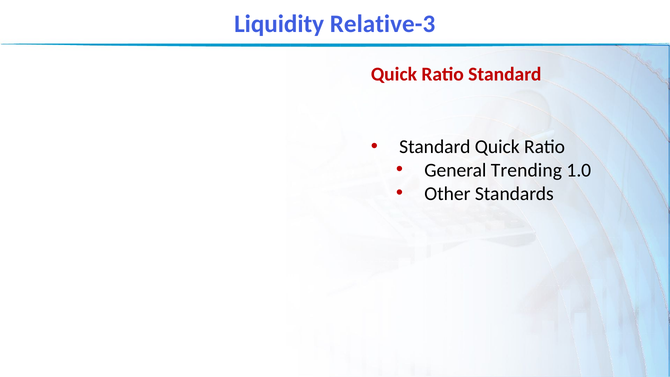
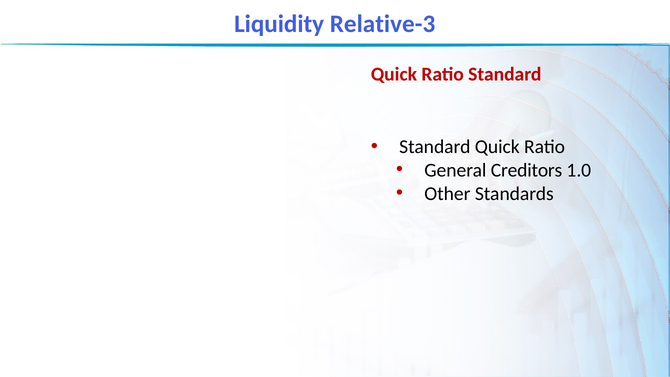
Trending: Trending -> Creditors (527, 170)
